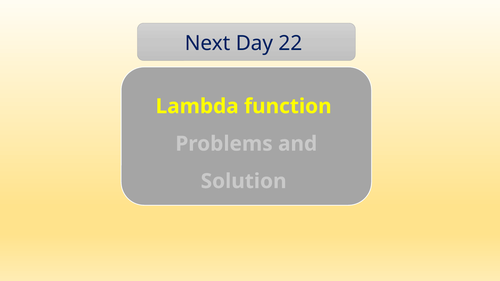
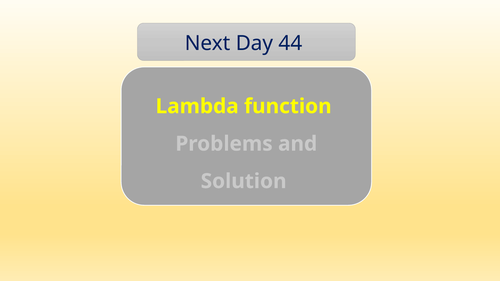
22: 22 -> 44 (291, 43)
